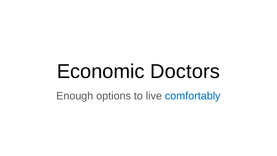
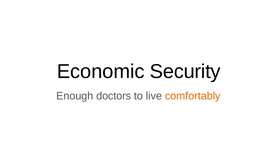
Doctors: Doctors -> Security (185, 71)
options: options -> doctors (114, 96)
comfortably colour: blue -> orange (193, 96)
